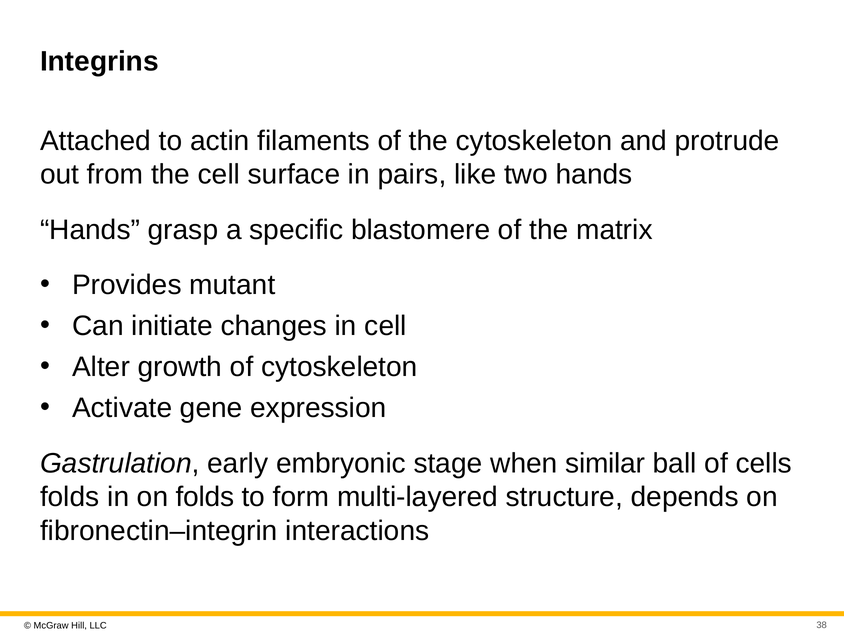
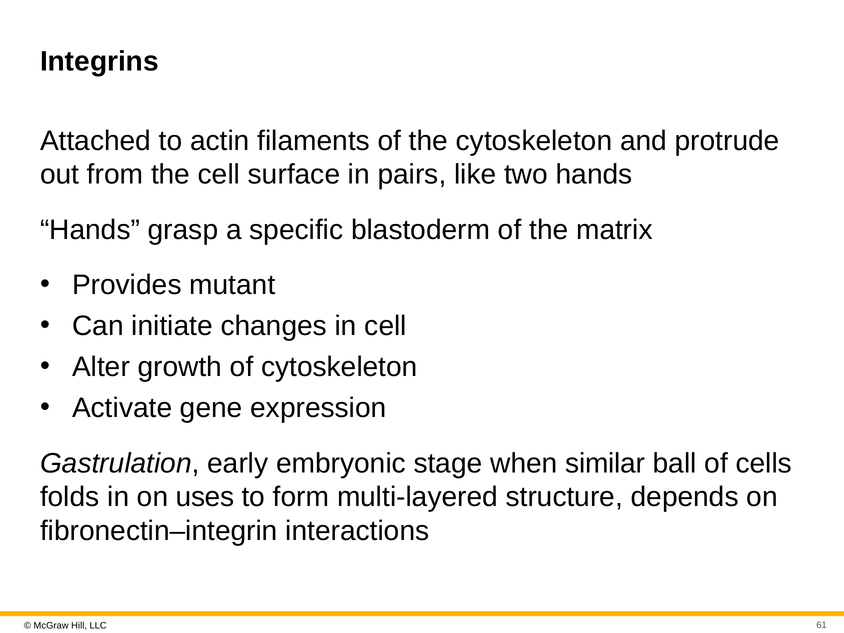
blastomere: blastomere -> blastoderm (421, 230)
on folds: folds -> uses (205, 497)
38: 38 -> 61 (822, 625)
